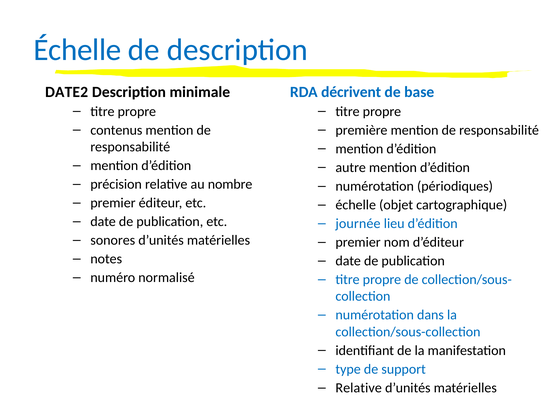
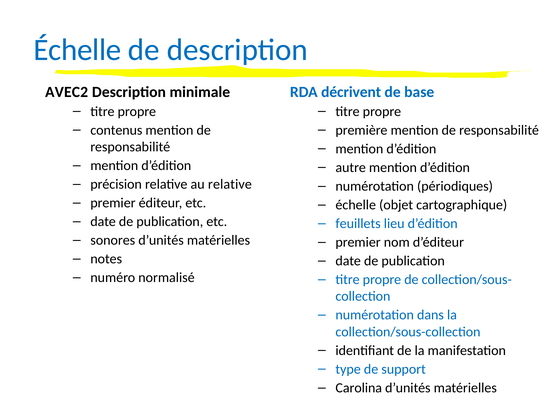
DATE2: DATE2 -> AVEC2 (67, 92)
au nombre: nombre -> relative (230, 184)
journée: journée -> feuillets (358, 223)
Relative: Relative -> Carolina (359, 388)
